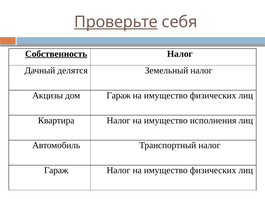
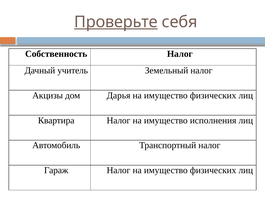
Собственность underline: present -> none (56, 54)
делятся: делятся -> учитель (73, 70)
дом Гараж: Гараж -> Дарья (119, 95)
